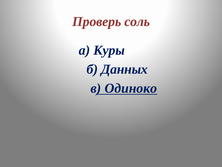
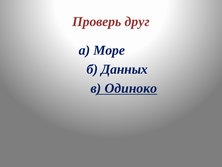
соль: соль -> друг (137, 21)
Куры: Куры -> Море (109, 50)
